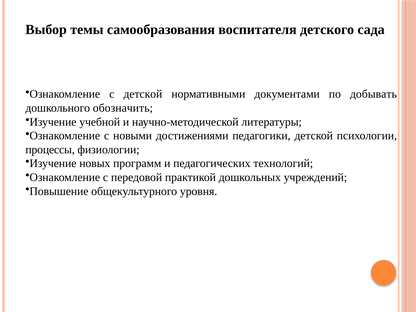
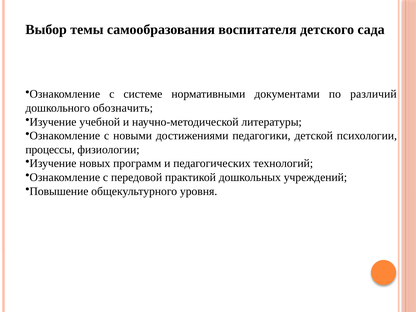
с детской: детской -> системе (143, 94)
добывать: добывать -> различий (373, 94)
